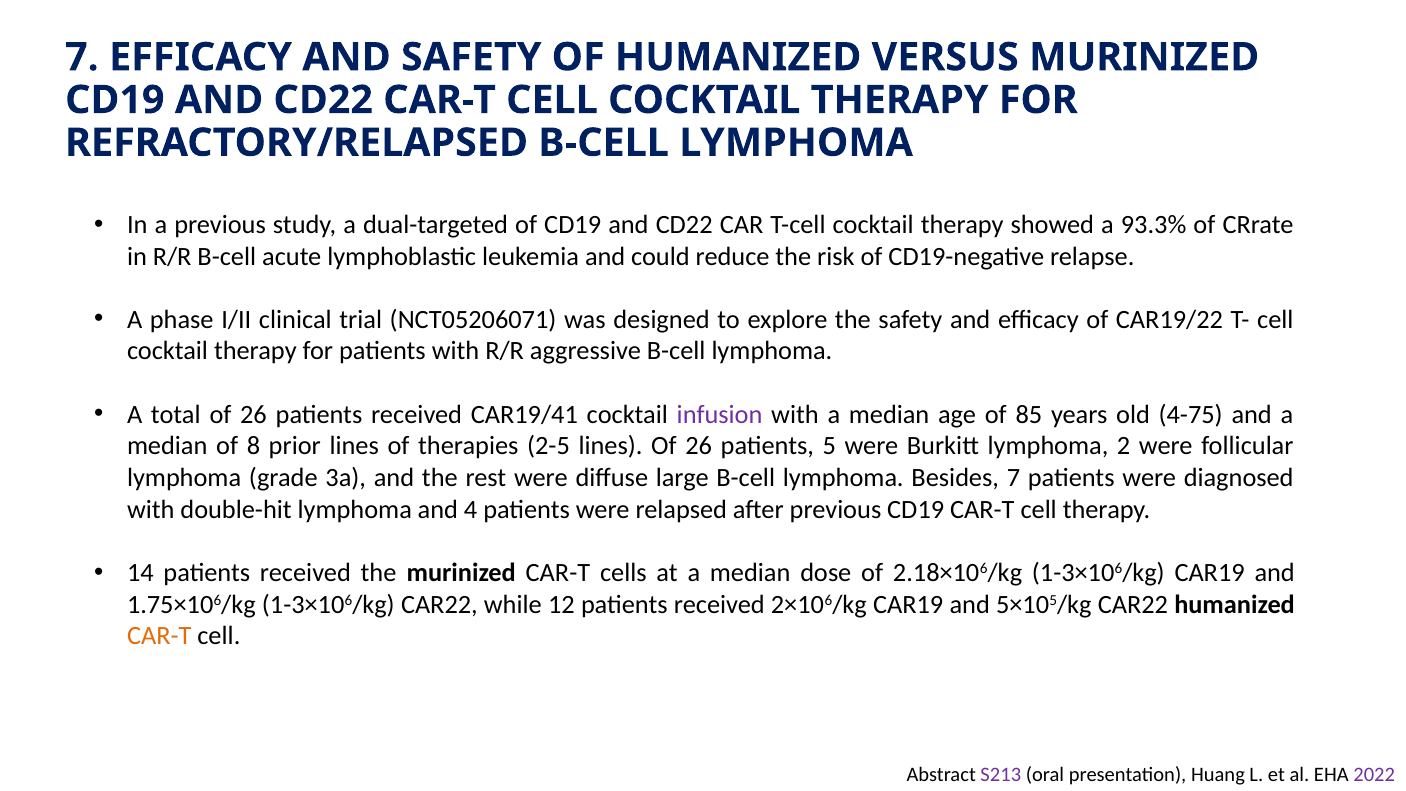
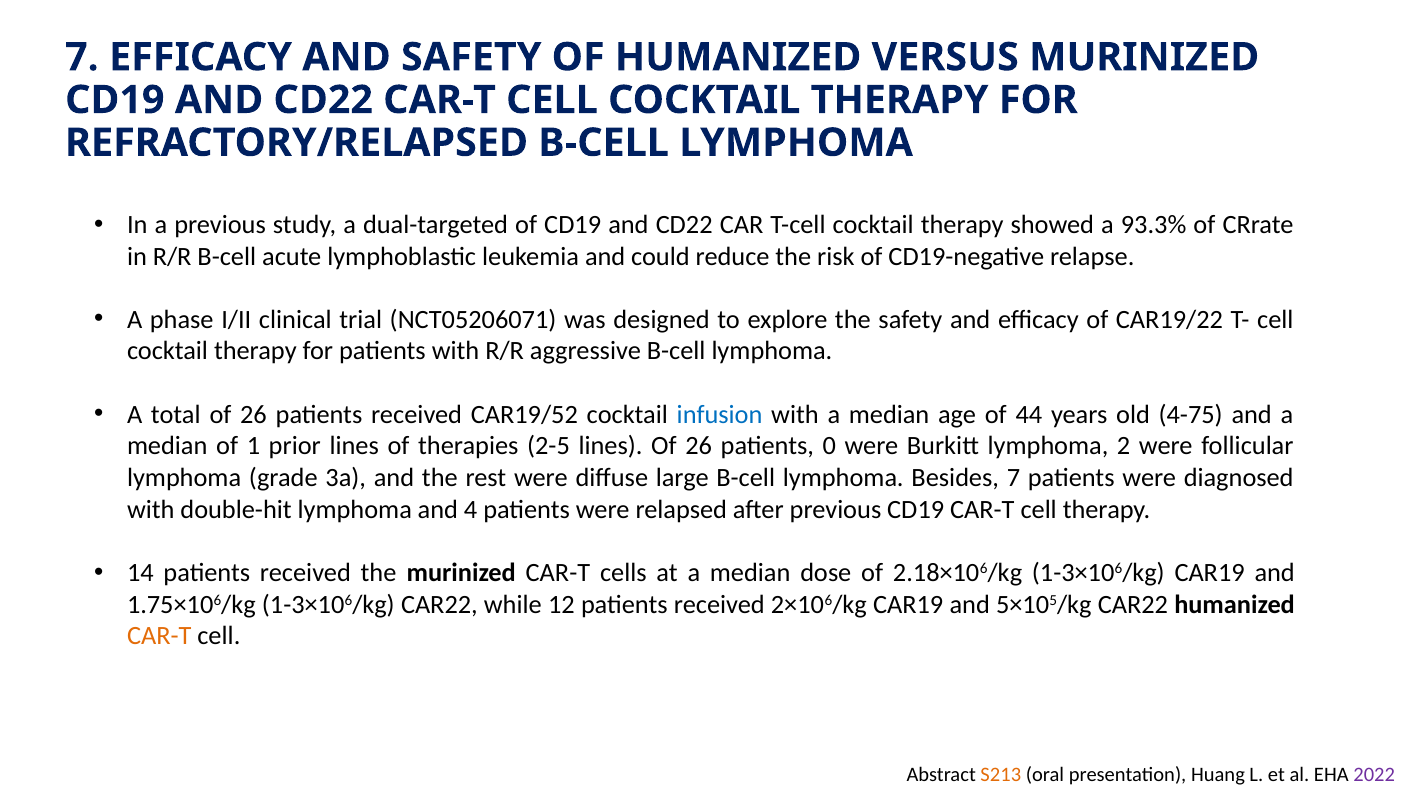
CAR19/41: CAR19/41 -> CAR19/52 (524, 415)
infusion colour: purple -> blue (720, 415)
85: 85 -> 44 (1029, 415)
8: 8 -> 1 (253, 446)
5: 5 -> 0 (829, 446)
S213 colour: purple -> orange (1001, 775)
